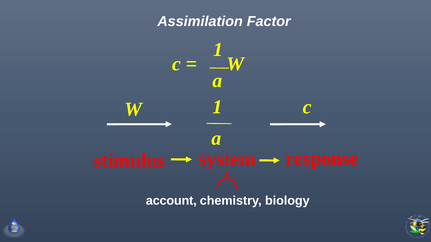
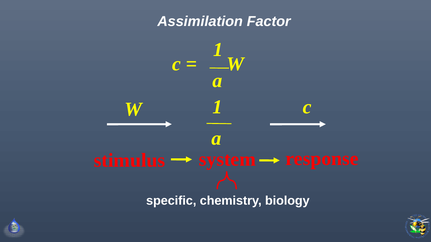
account: account -> specific (171, 201)
